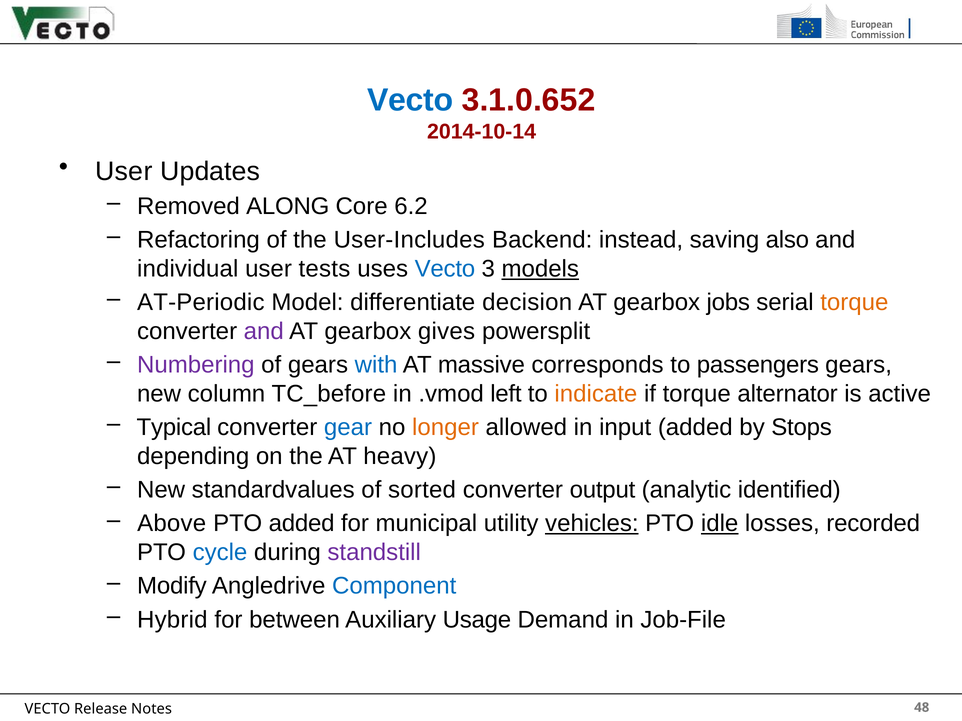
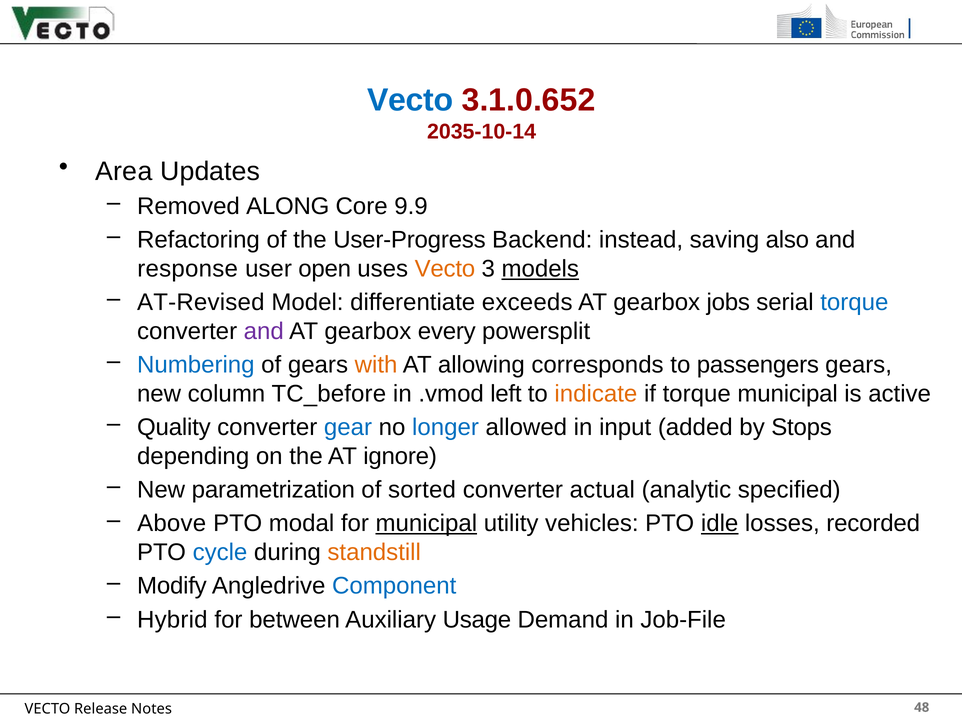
2014-10-14: 2014-10-14 -> 2035-10-14 (482, 132)
User: User -> Area (124, 171)
6.2: 6.2 -> 9.9 (411, 206)
User-Includes: User-Includes -> User-Progress (409, 240)
individual: individual -> response (188, 269)
tests: tests -> open (325, 269)
Vecto colour: blue -> orange (445, 269)
AT-Periodic: AT-Periodic -> AT-Revised (201, 303)
decision: decision -> exceeds (527, 303)
torque colour: orange -> blue (854, 303)
gives: gives -> every (447, 331)
Numbering colour: purple -> blue (196, 365)
with colour: blue -> orange (376, 365)
massive: massive -> allowing (481, 365)
torque alternator: alternator -> municipal (788, 394)
Typical: Typical -> Quality (174, 428)
longer colour: orange -> blue (446, 428)
heavy: heavy -> ignore (400, 457)
standardvalues: standardvalues -> parametrization (273, 490)
output: output -> actual (602, 490)
identified: identified -> specified (789, 490)
PTO added: added -> modal (302, 524)
municipal underline: none -> present (426, 524)
vehicles underline: present -> none (592, 524)
standstill colour: purple -> orange (374, 553)
